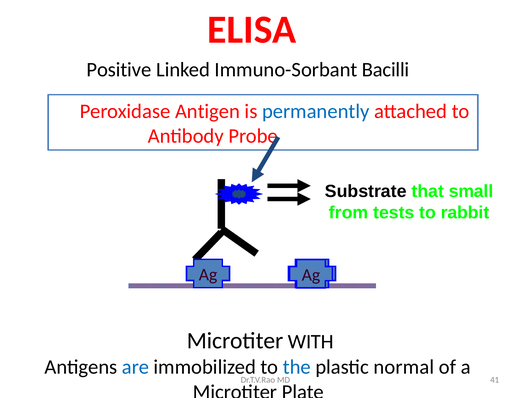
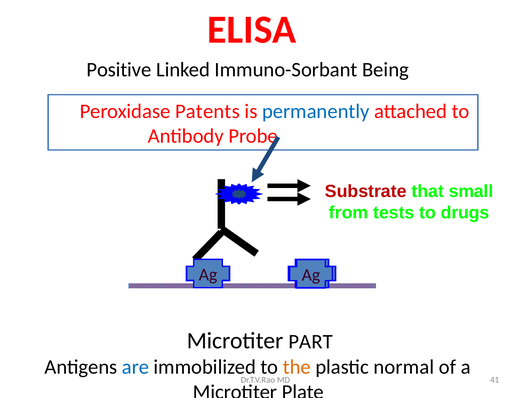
Bacilli: Bacilli -> Being (386, 70)
Antigen: Antigen -> Patents (207, 111)
Substrate colour: black -> red (366, 191)
rabbit: rabbit -> drugs (465, 213)
WITH: WITH -> PART (311, 342)
the colour: blue -> orange (297, 367)
